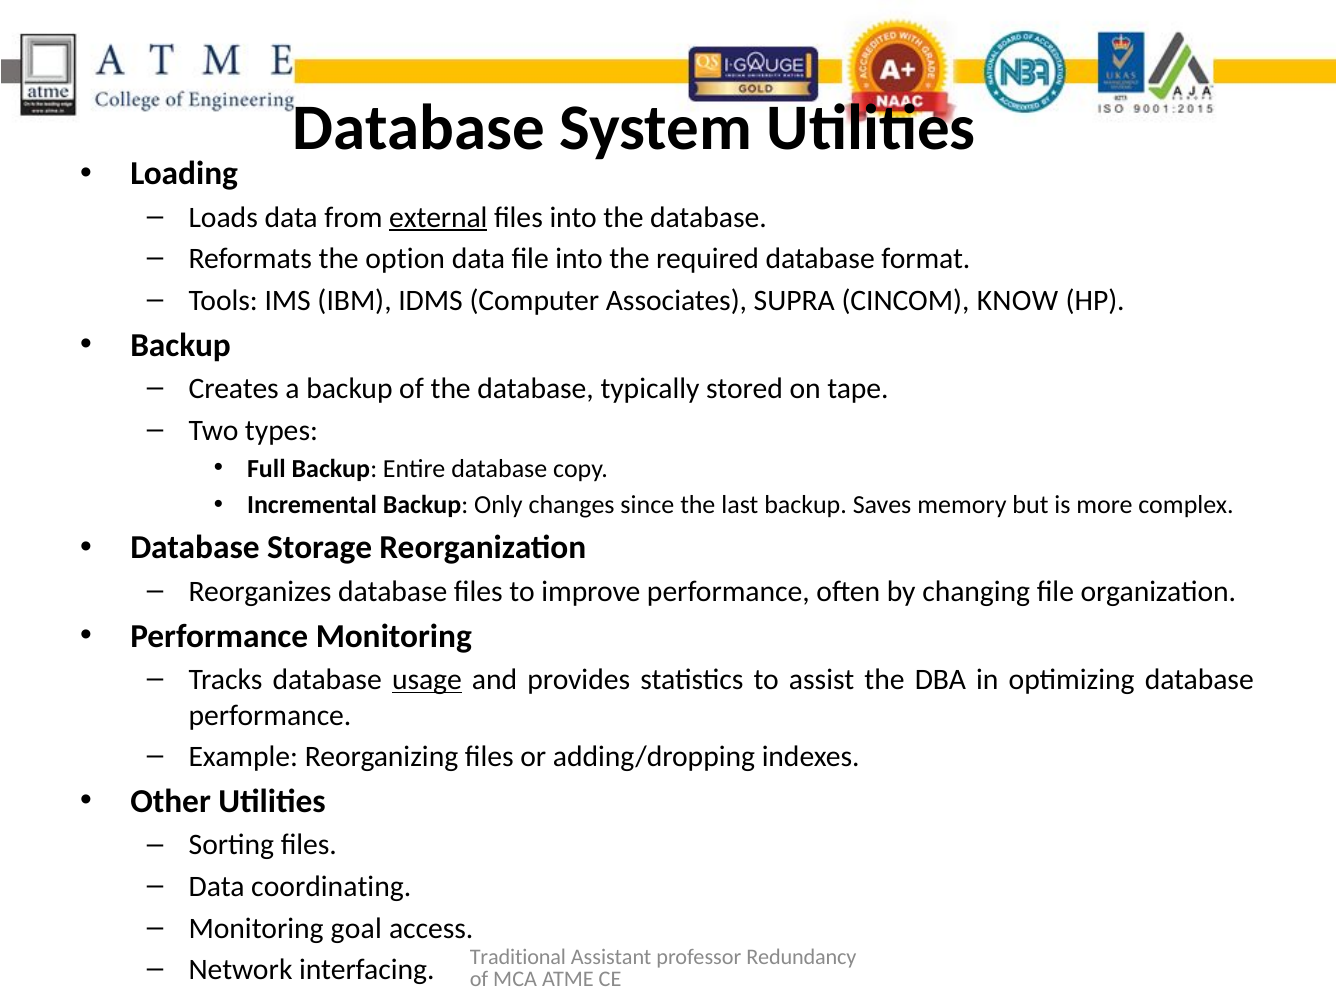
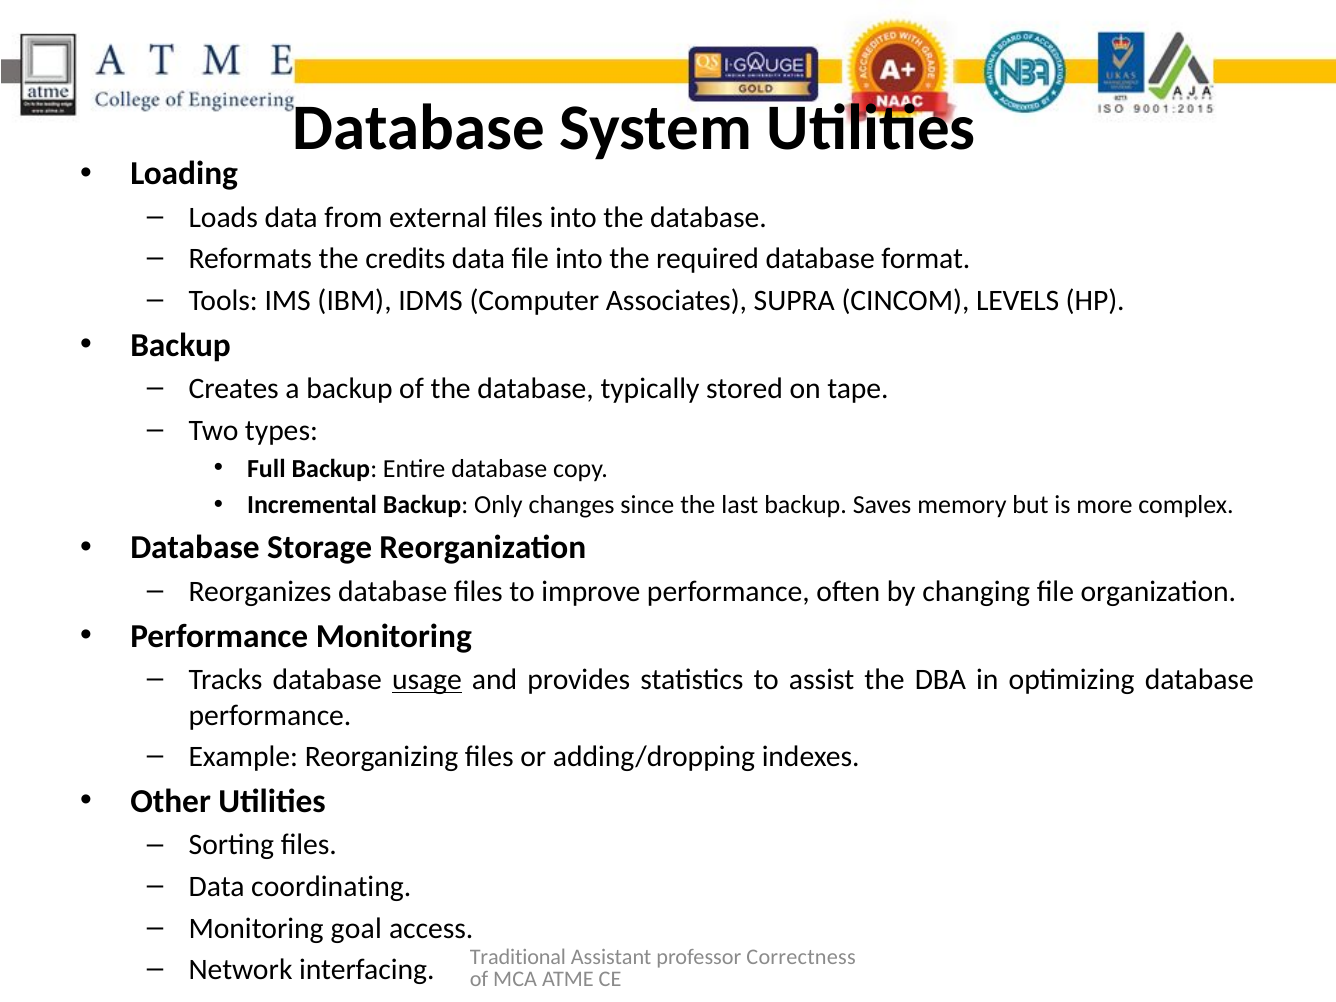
external underline: present -> none (438, 217)
option: option -> credits (405, 259)
KNOW: KNOW -> LEVELS (1018, 300)
Redundancy: Redundancy -> Correctness (801, 957)
